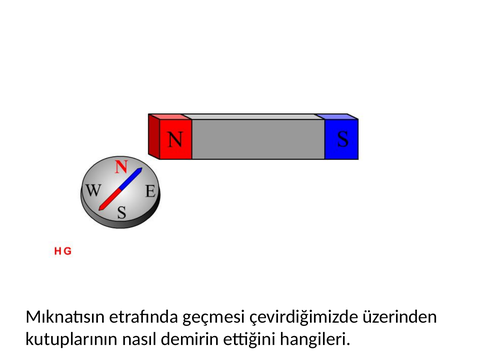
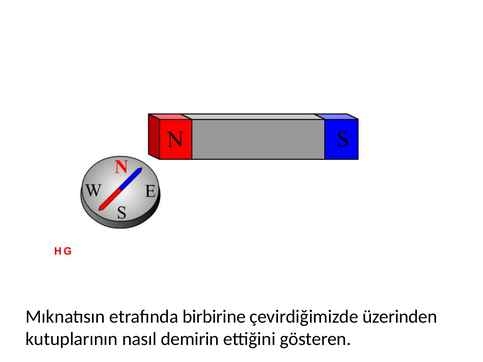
geçmesi: geçmesi -> birbirine (214, 317)
hangileri: hangileri -> gösteren (316, 339)
